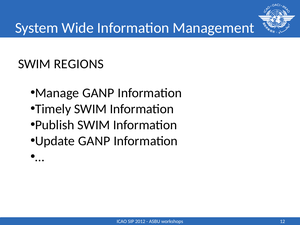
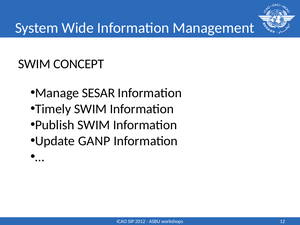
REGIONS: REGIONS -> CONCEPT (79, 64)
Manage GANP: GANP -> SESAR (98, 93)
